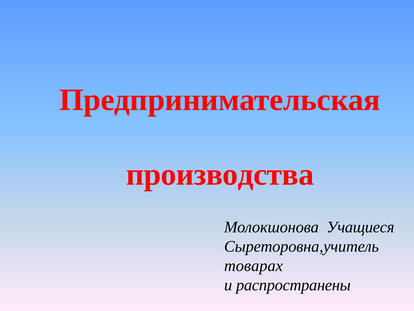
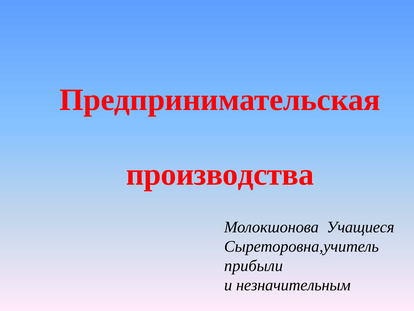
товарах: товарах -> прибыли (254, 265)
распространены: распространены -> незначительным (293, 285)
